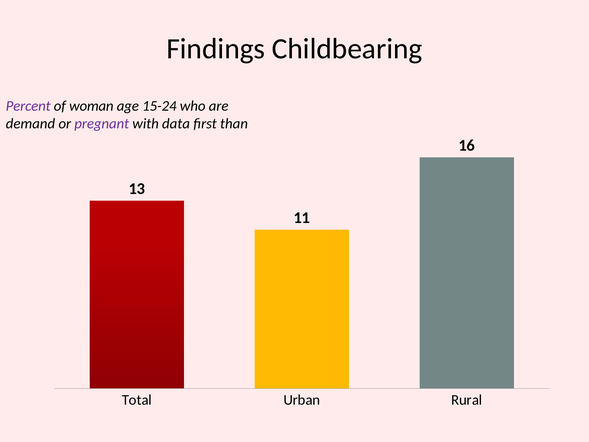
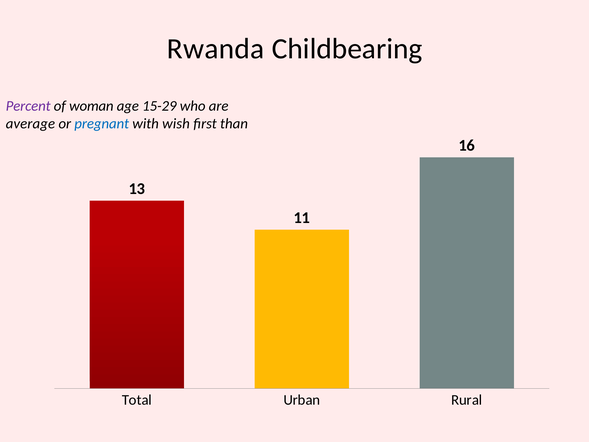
Findings: Findings -> Rwanda (216, 49)
15-24: 15-24 -> 15-29 (159, 106)
demand: demand -> average (30, 124)
pregnant colour: purple -> blue (102, 124)
data: data -> wish (176, 124)
